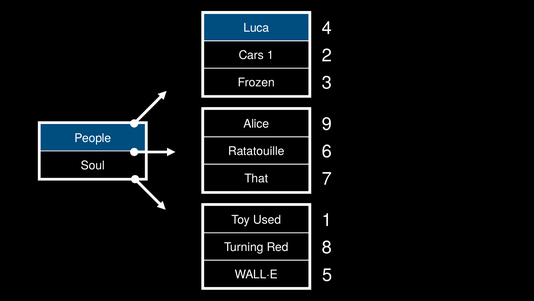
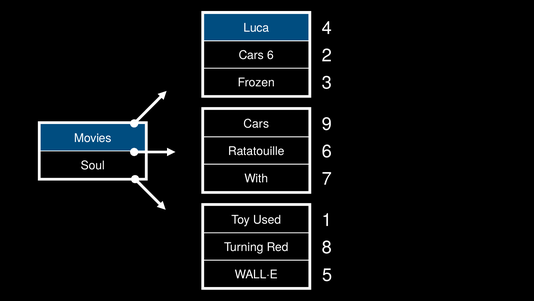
Cars 1: 1 -> 6 (271, 55)
Alice: Alice -> Cars (256, 124)
People: People -> Movies (93, 138)
That: That -> With (256, 178)
